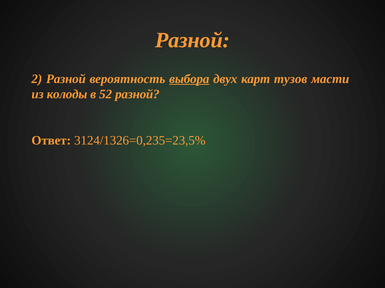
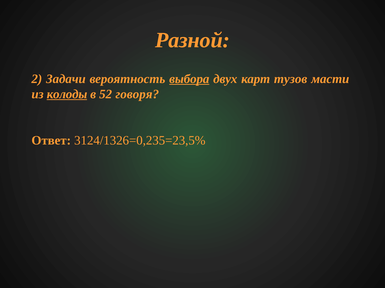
2 Разной: Разной -> Задачи (66, 79)
колоды underline: none -> present (67, 94)
52 разной: разной -> говоря (137, 94)
